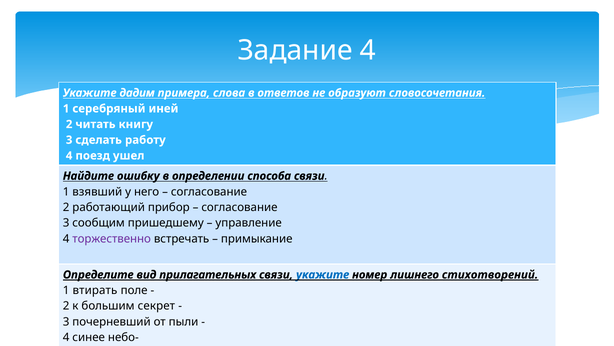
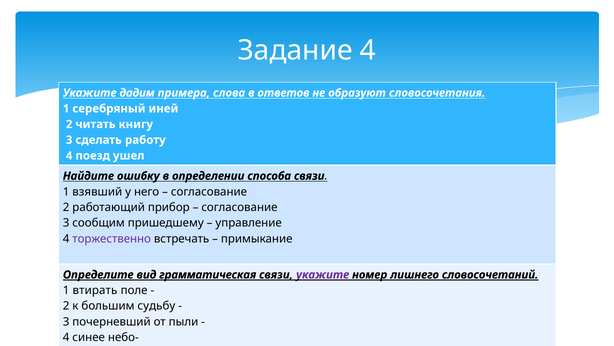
прилагательных: прилагательных -> грамматическая (208, 274)
укажите colour: blue -> purple (323, 274)
стихотворений: стихотворений -> словосочетаний (490, 274)
секрет: секрет -> судьбу (156, 306)
